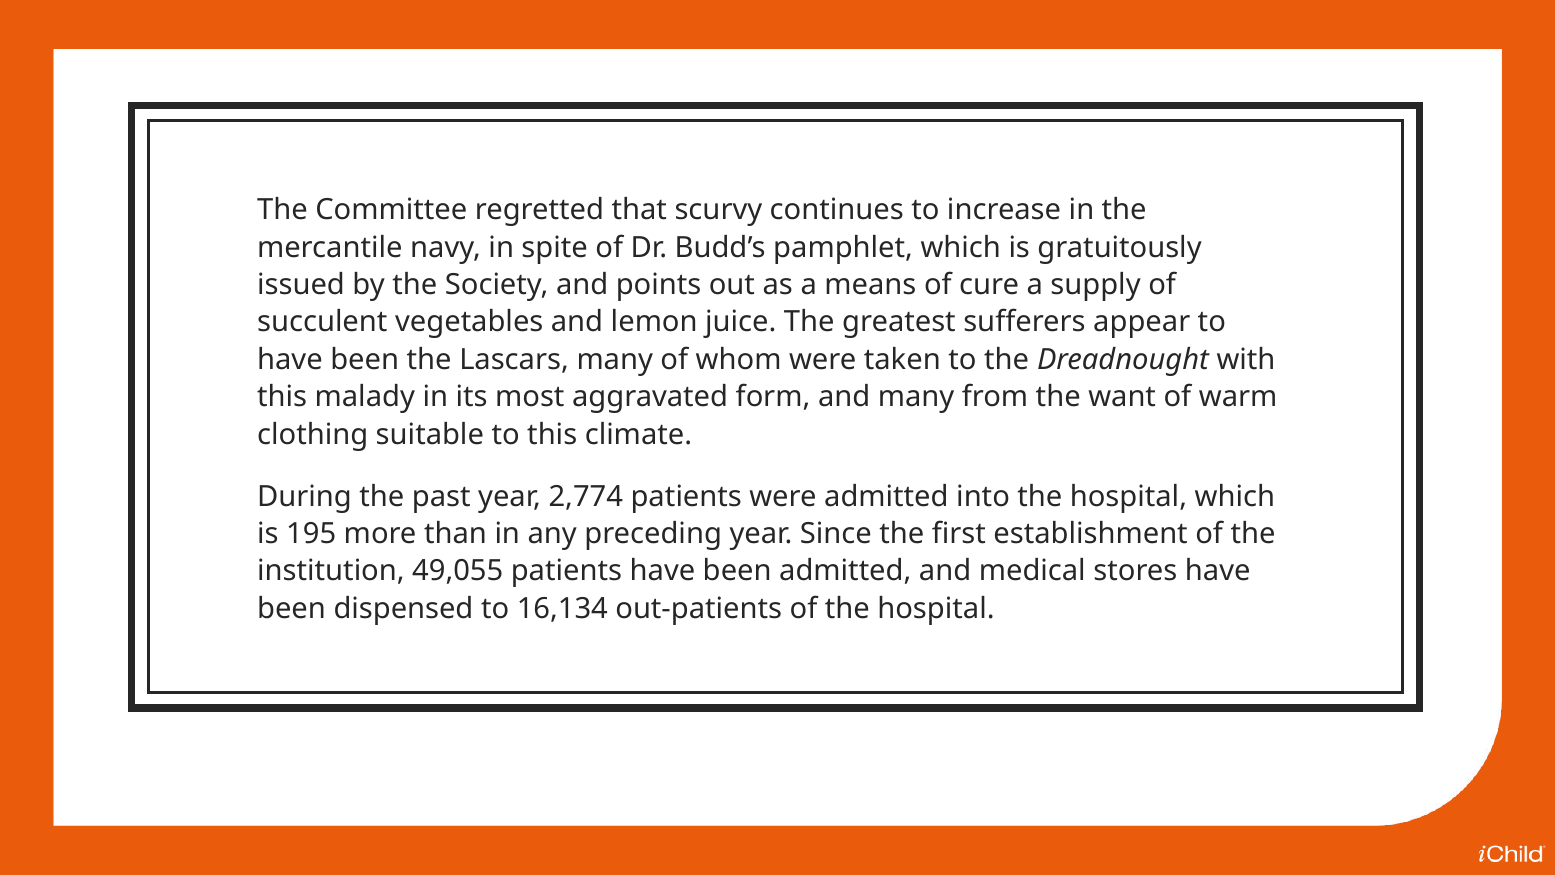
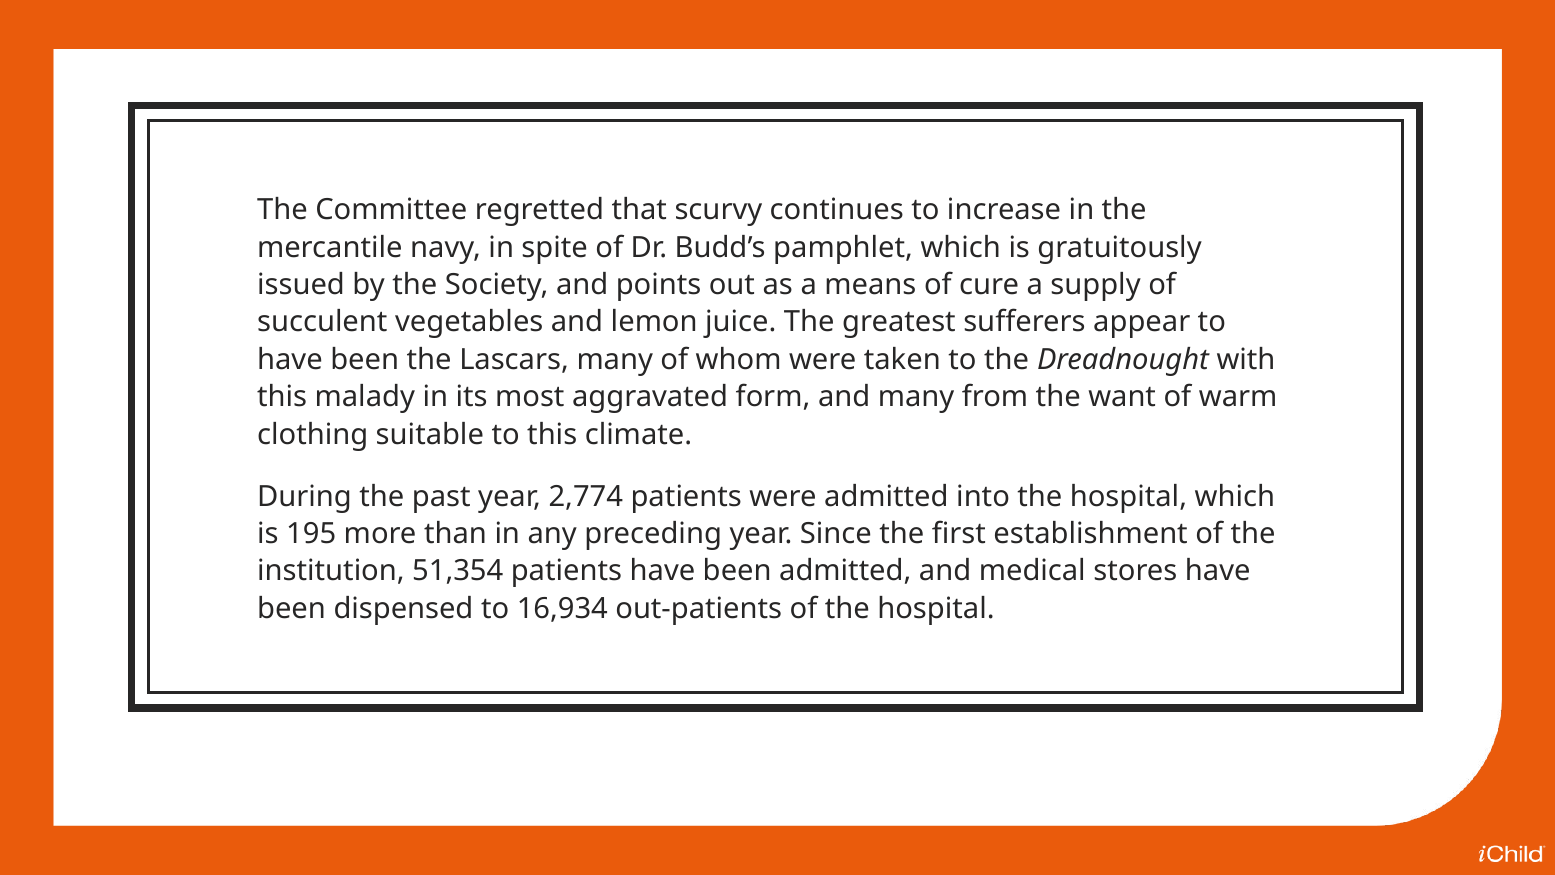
49,055: 49,055 -> 51,354 (458, 571)
16,134: 16,134 -> 16,934 (562, 608)
